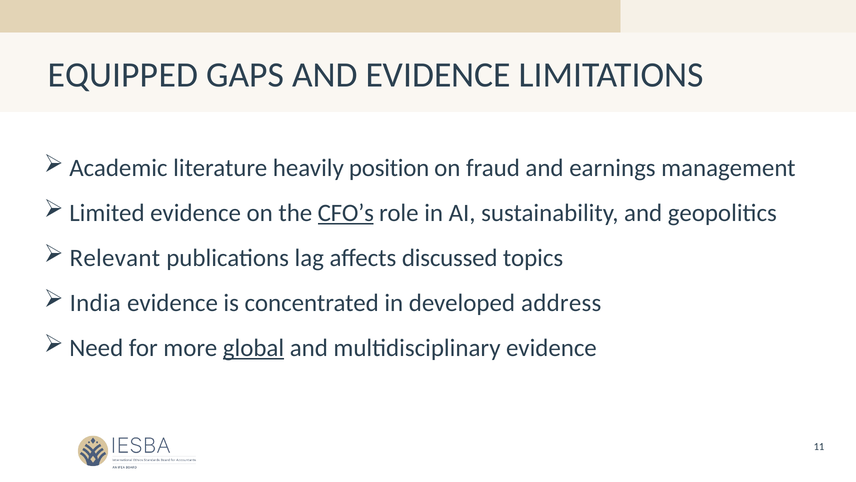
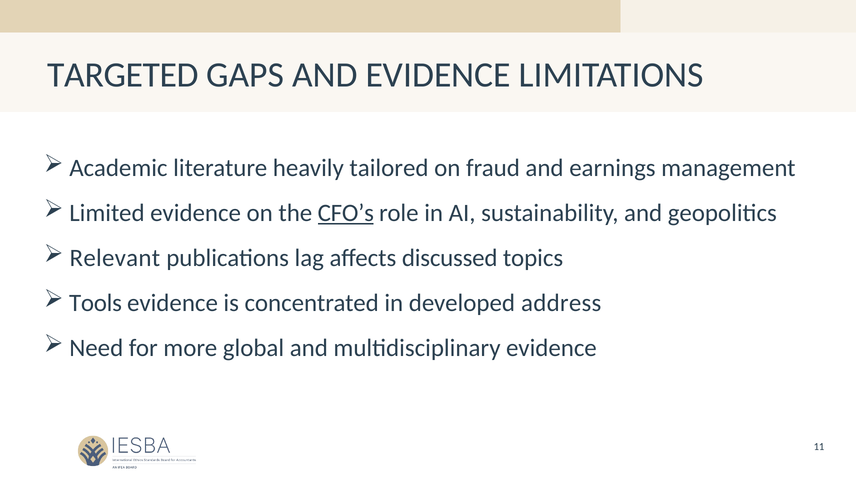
EQUIPPED: EQUIPPED -> TARGETED (123, 75)
position: position -> tailored (389, 168)
India: India -> Tools (95, 303)
global underline: present -> none (253, 348)
